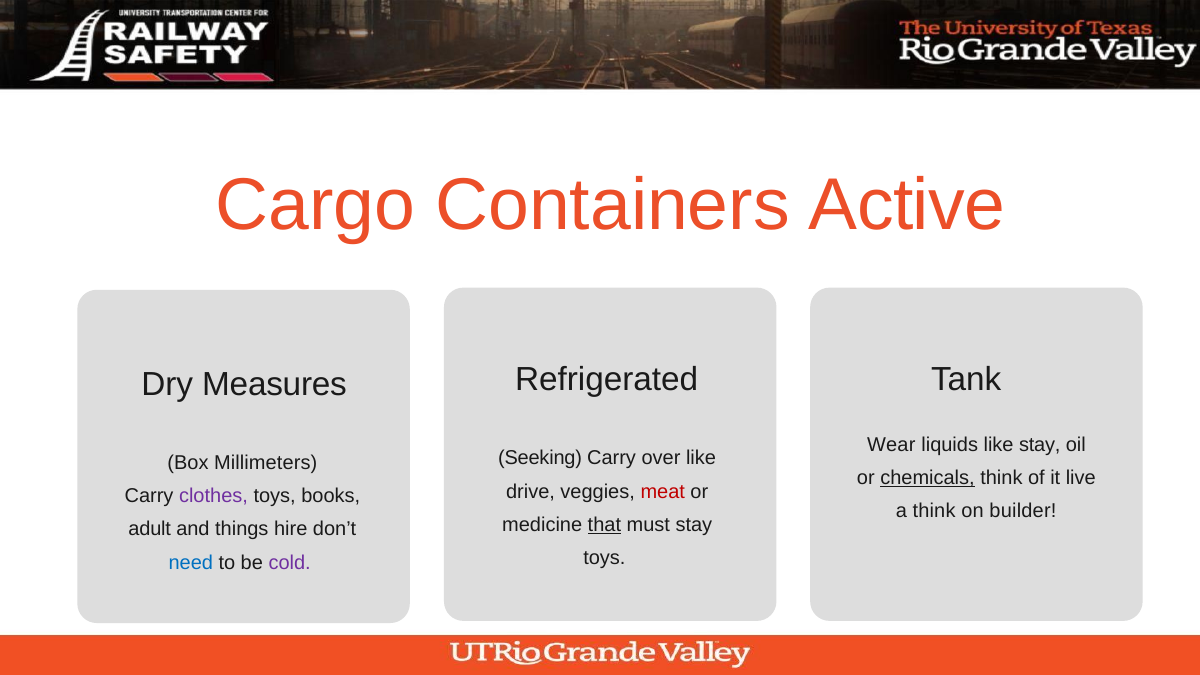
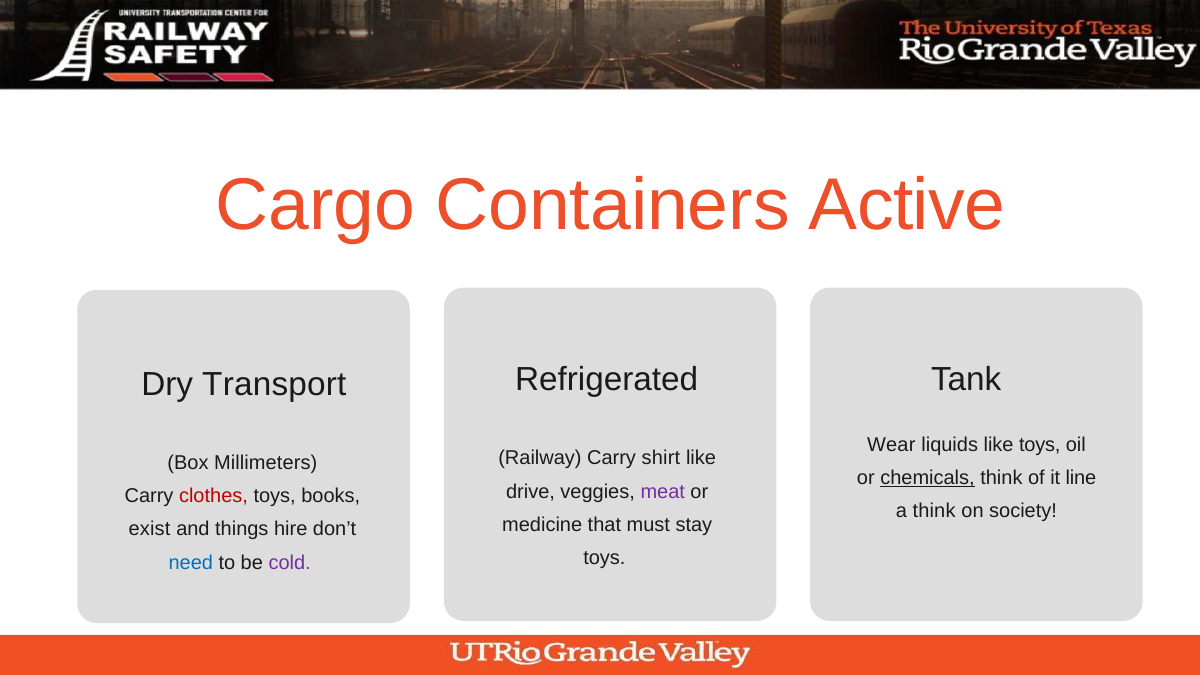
Measures: Measures -> Transport (274, 385)
like stay: stay -> toys (1040, 445)
Seeking: Seeking -> Railway (540, 458)
over: over -> shirt (661, 458)
live: live -> line (1081, 478)
meat colour: red -> purple (663, 492)
clothes colour: purple -> red (214, 496)
builder: builder -> society (1023, 511)
that underline: present -> none (604, 525)
adult: adult -> exist (150, 529)
